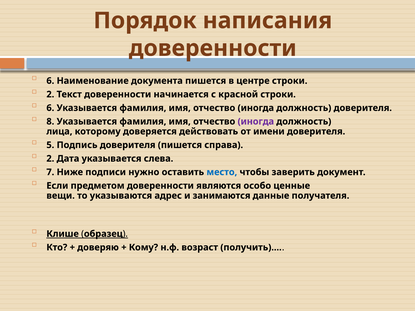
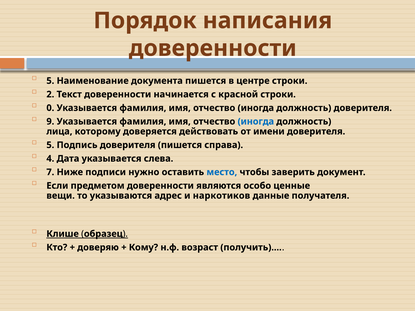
6: 6 -> 5 (50, 81)
6: 6 -> 0 (50, 108)
8: 8 -> 9 (50, 122)
иногда colour: purple -> blue (256, 122)
2: 2 -> 4 (50, 159)
занимаются: занимаются -> наркотиков (221, 196)
